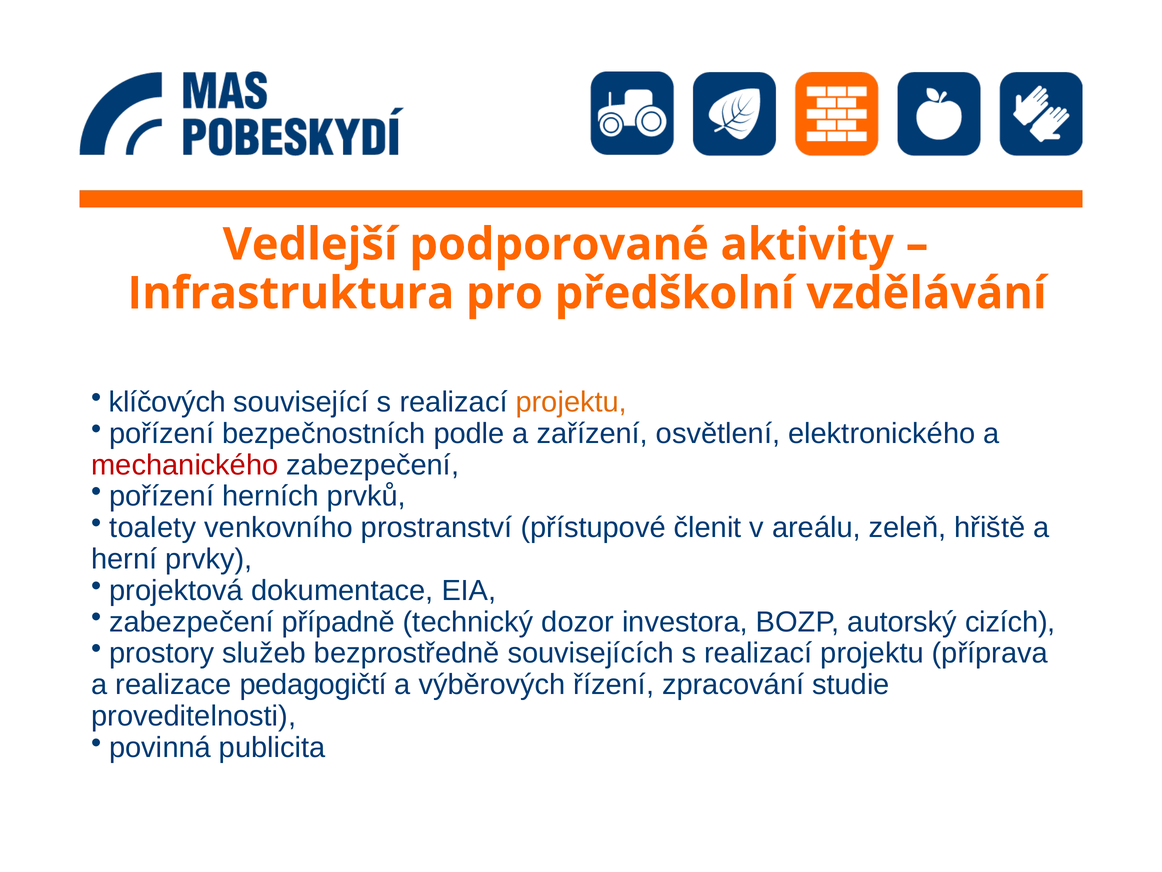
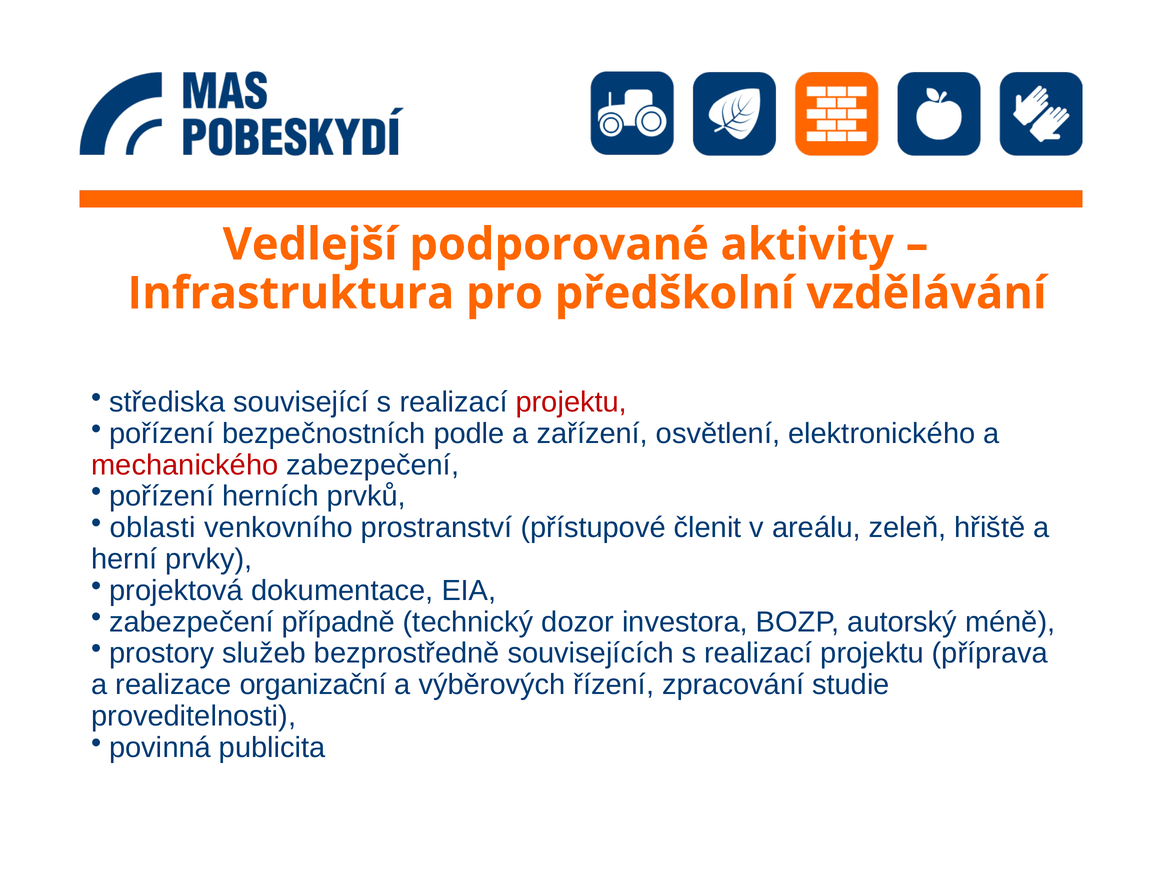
klíčových: klíčových -> střediska (167, 402)
projektu colour: orange -> red (571, 402)
toalety: toalety -> oblasti (153, 527)
cizích: cizích -> méně (1010, 622)
pedagogičtí: pedagogičtí -> organizační (313, 684)
